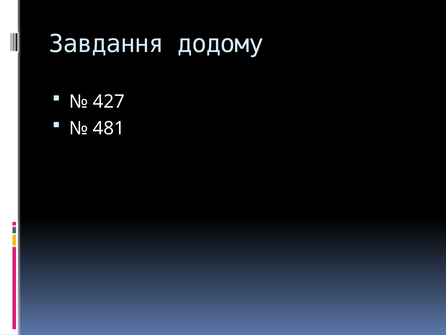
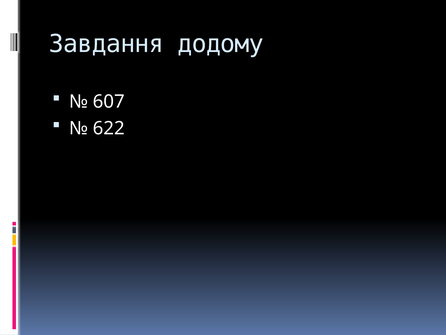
427: 427 -> 607 (109, 102)
481: 481 -> 622 (109, 128)
